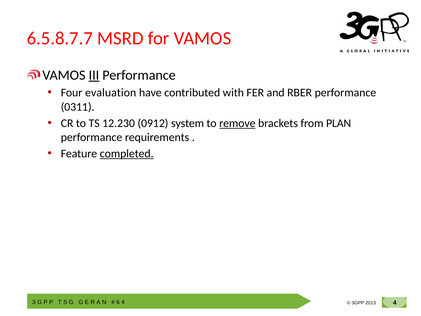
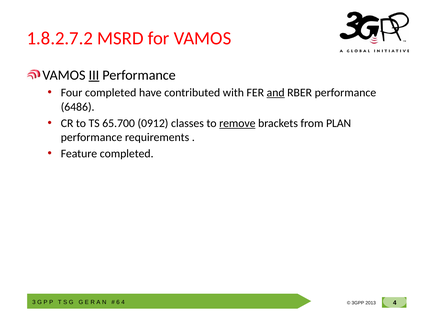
6.5.8.7.7: 6.5.8.7.7 -> 1.8.2.7.2 (60, 38)
Four evaluation: evaluation -> completed (111, 93)
and underline: none -> present (276, 93)
0311: 0311 -> 6486 (78, 107)
12.230: 12.230 -> 65.700 (119, 123)
system: system -> classes (187, 123)
completed underline: present -> none (127, 154)
